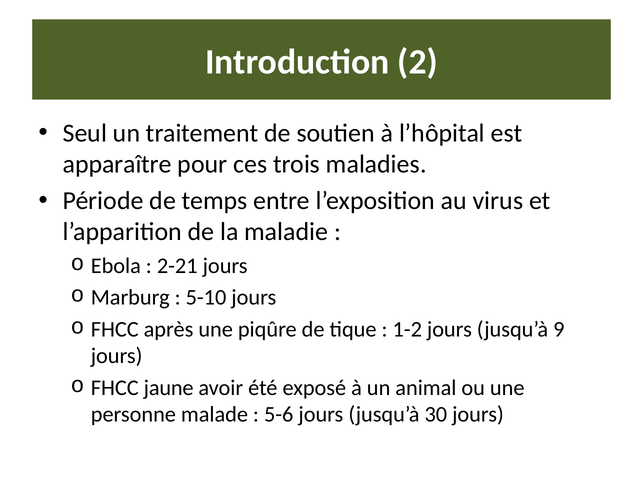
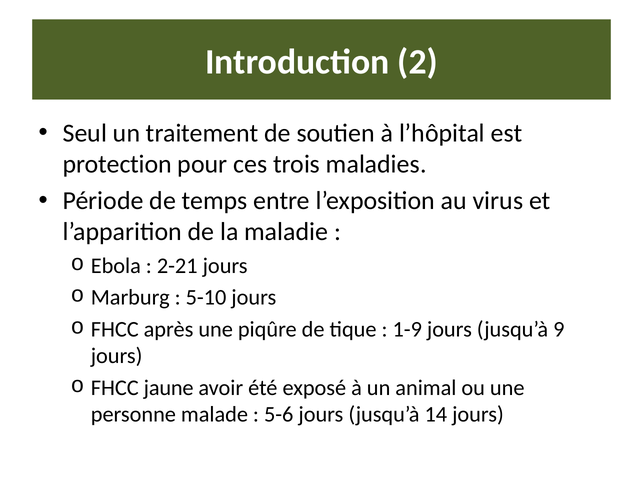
apparaître: apparaître -> protection (117, 164)
1-2: 1-2 -> 1-9 (407, 329)
30: 30 -> 14 (436, 415)
